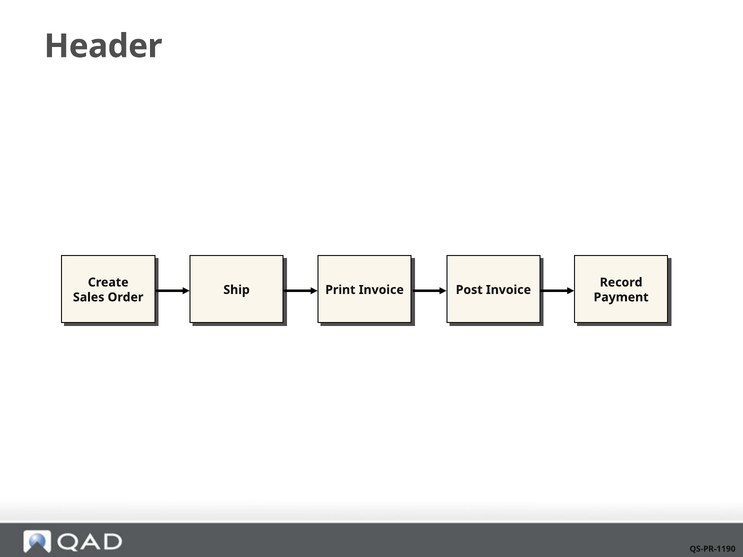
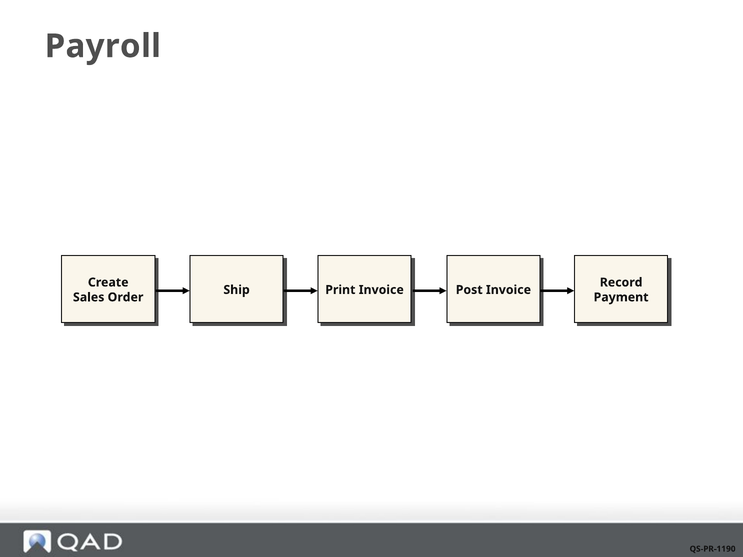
Header: Header -> Payroll (103, 46)
